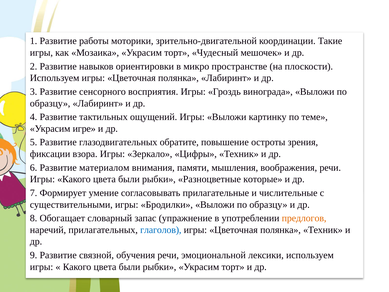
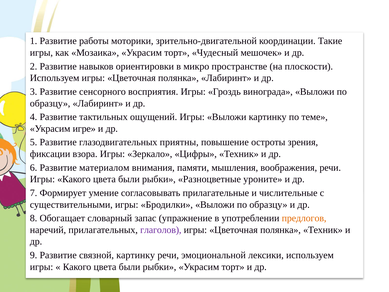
обратите: обратите -> приятны (179, 142)
которые: которые -> уроните (263, 179)
глаголов colour: blue -> purple (161, 230)
связной обучения: обучения -> картинку (136, 255)
